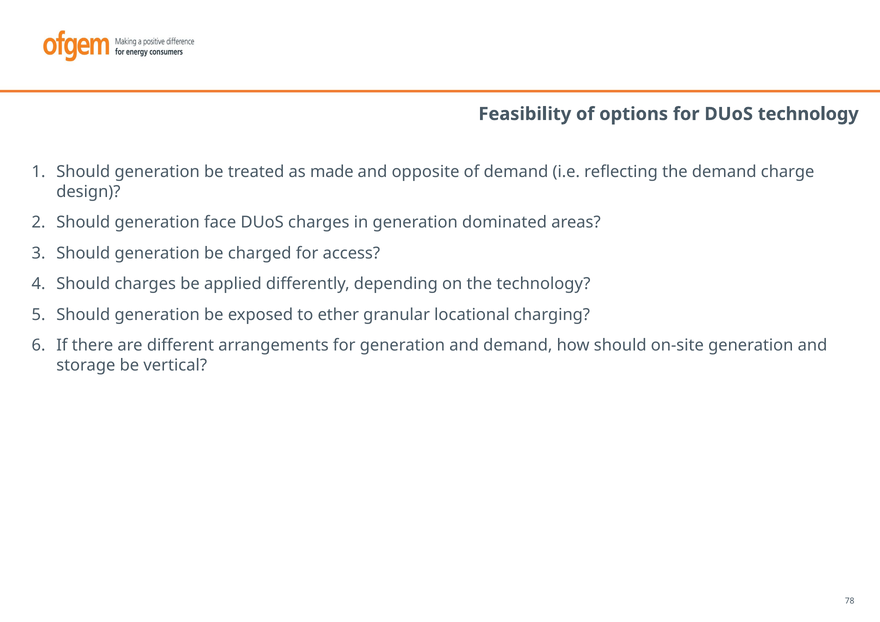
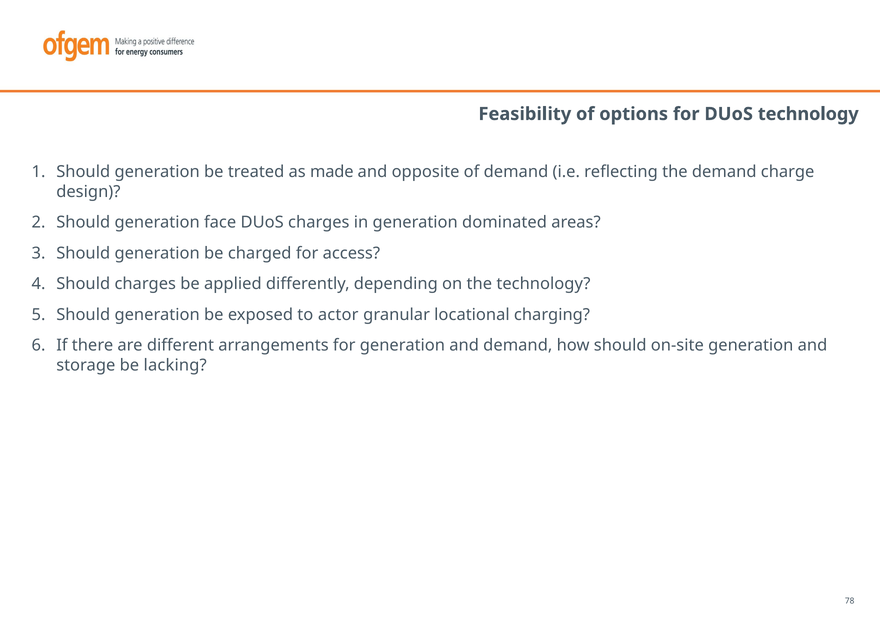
ether: ether -> actor (338, 315)
vertical: vertical -> lacking (175, 365)
